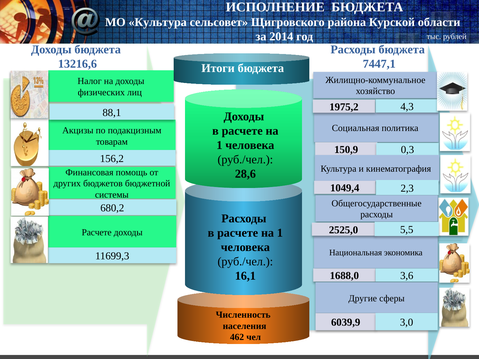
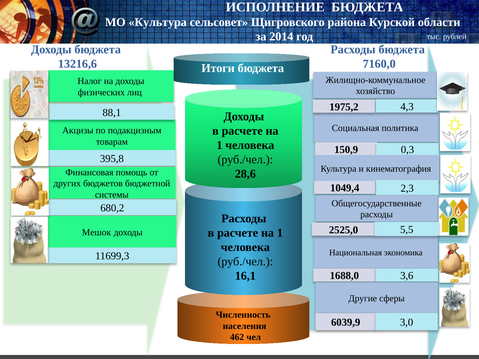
7447,1: 7447,1 -> 7160,0 (379, 64)
156,2: 156,2 -> 395,8 (112, 159)
Расчете: Расчете -> Мешок (97, 232)
